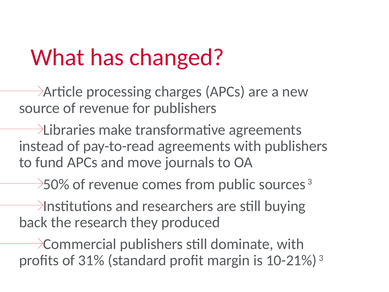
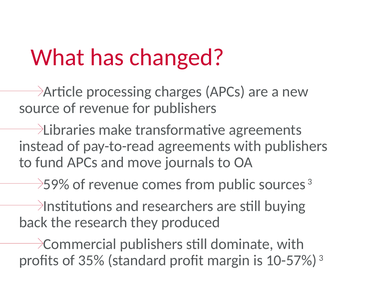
50%: 50% -> 59% (56, 184)
31%: 31% -> 35% (91, 260)
10-21%: 10-21% -> 10-57% (291, 260)
